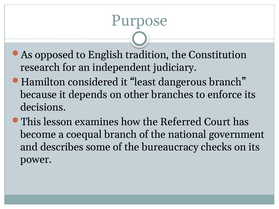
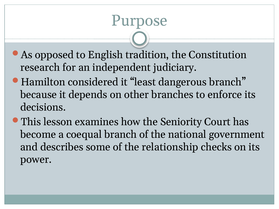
Referred: Referred -> Seniority (181, 122)
bureaucracy: bureaucracy -> relationship (170, 147)
